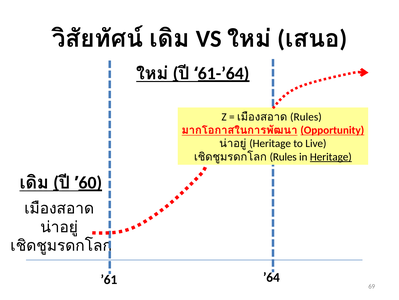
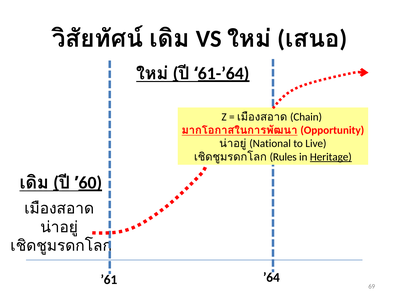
Rules: Rules -> Chain (306, 117)
Opportunity underline: present -> none (332, 130)
Heritage: Heritage -> National (270, 143)
